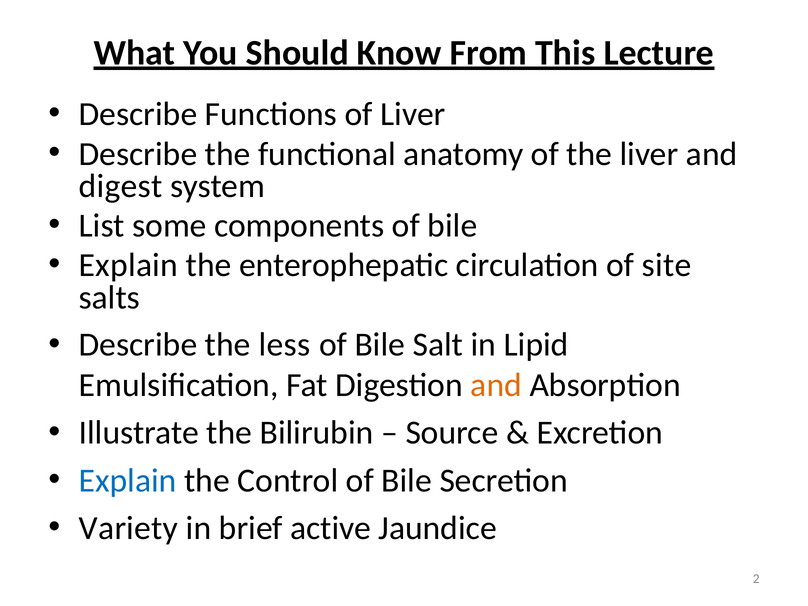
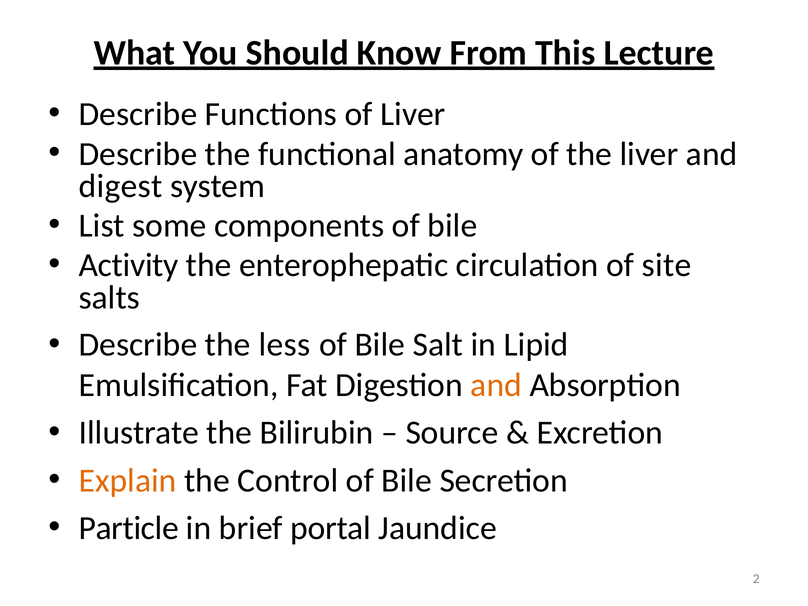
Explain: Explain -> Activity (129, 265)
Explain colour: blue -> orange (128, 480)
Variety: Variety -> Particle (129, 528)
active: active -> portal (331, 528)
